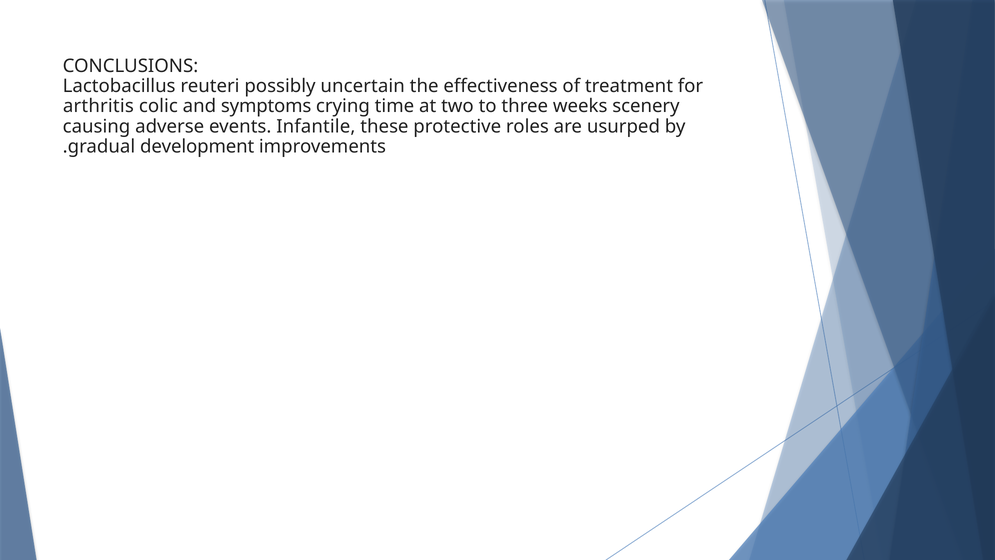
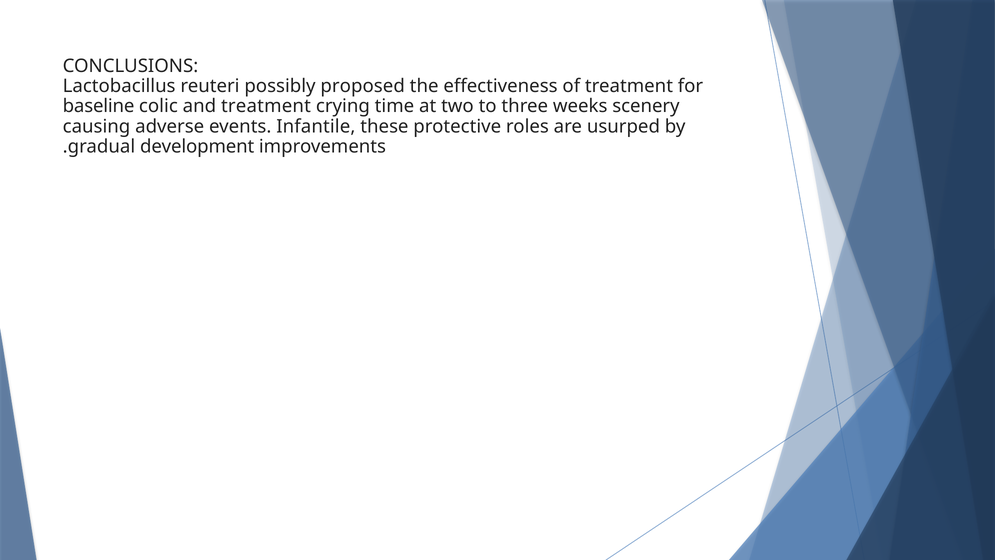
uncertain: uncertain -> proposed (363, 86)
arthritis: arthritis -> baseline (99, 106)
and symptoms: symptoms -> treatment (266, 106)
